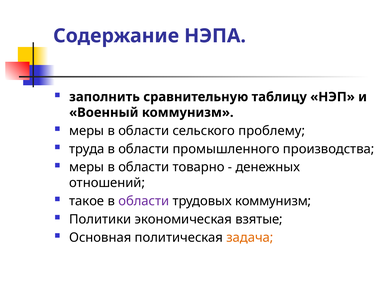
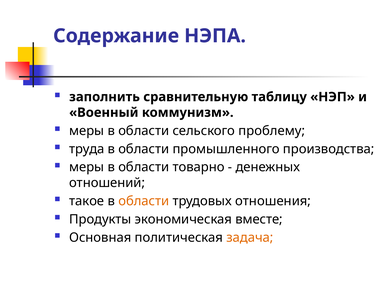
области colour: purple -> orange (144, 201)
трудовых коммунизм: коммунизм -> отношения (273, 201)
Политики: Политики -> Продукты (100, 219)
взятые: взятые -> вместе (259, 219)
